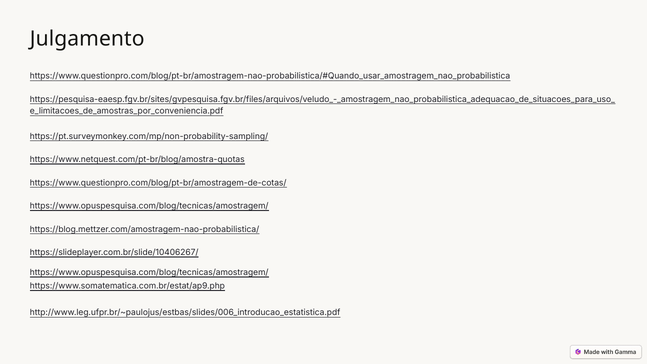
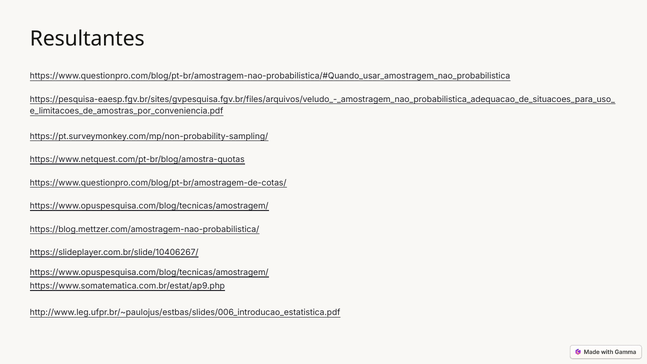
Julgamento: Julgamento -> Resultantes (87, 39)
